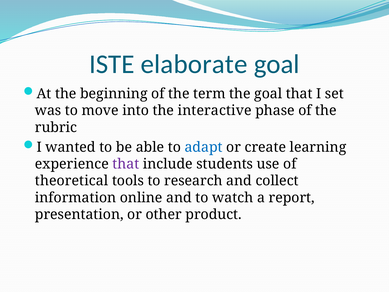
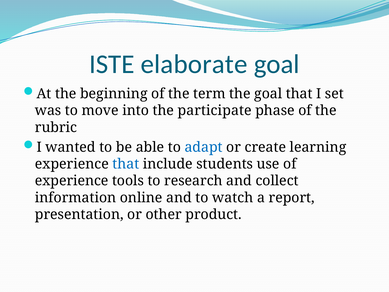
interactive: interactive -> participate (215, 111)
that colour: purple -> blue (126, 164)
theoretical: theoretical -> experience (72, 181)
